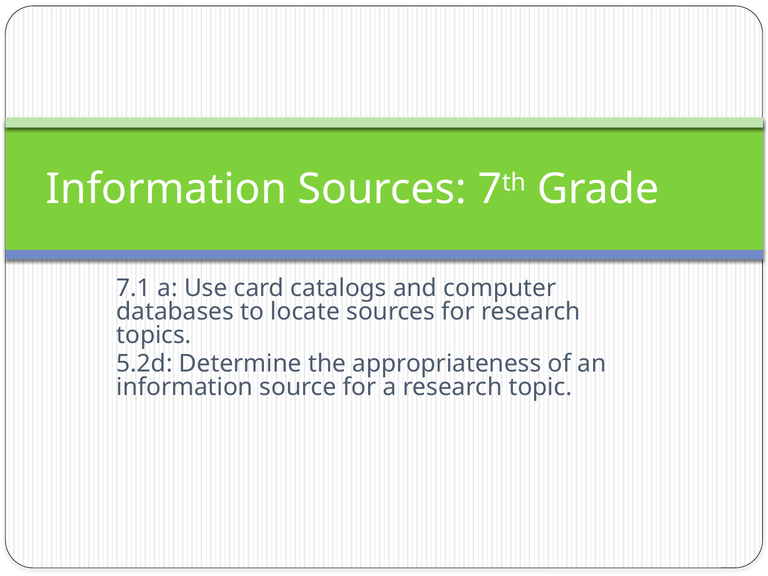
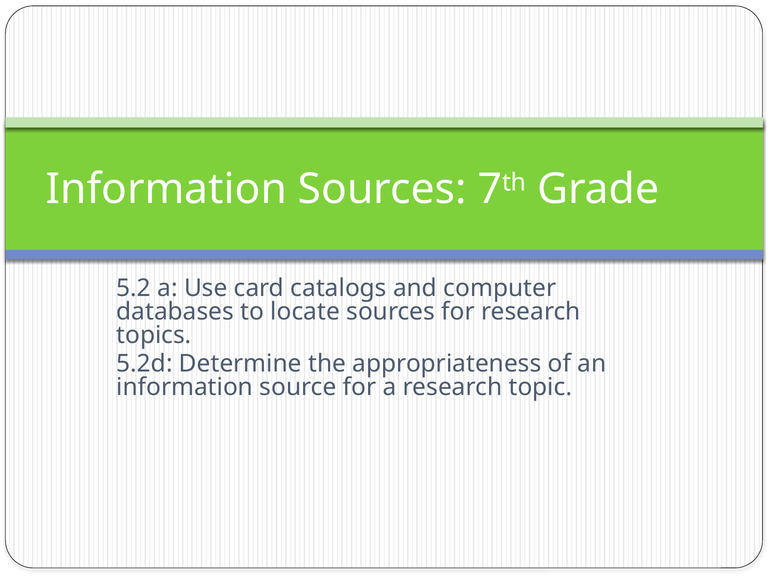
7.1: 7.1 -> 5.2 (134, 288)
